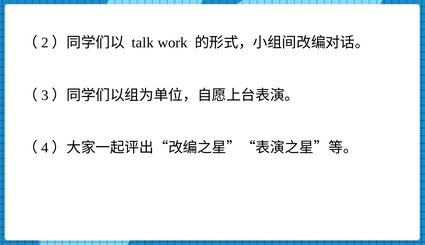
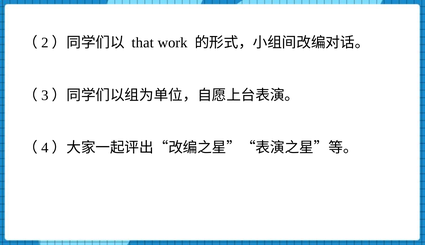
talk: talk -> that (143, 43)
